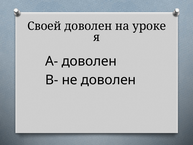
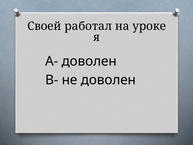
Своей доволен: доволен -> работал (88, 26)
